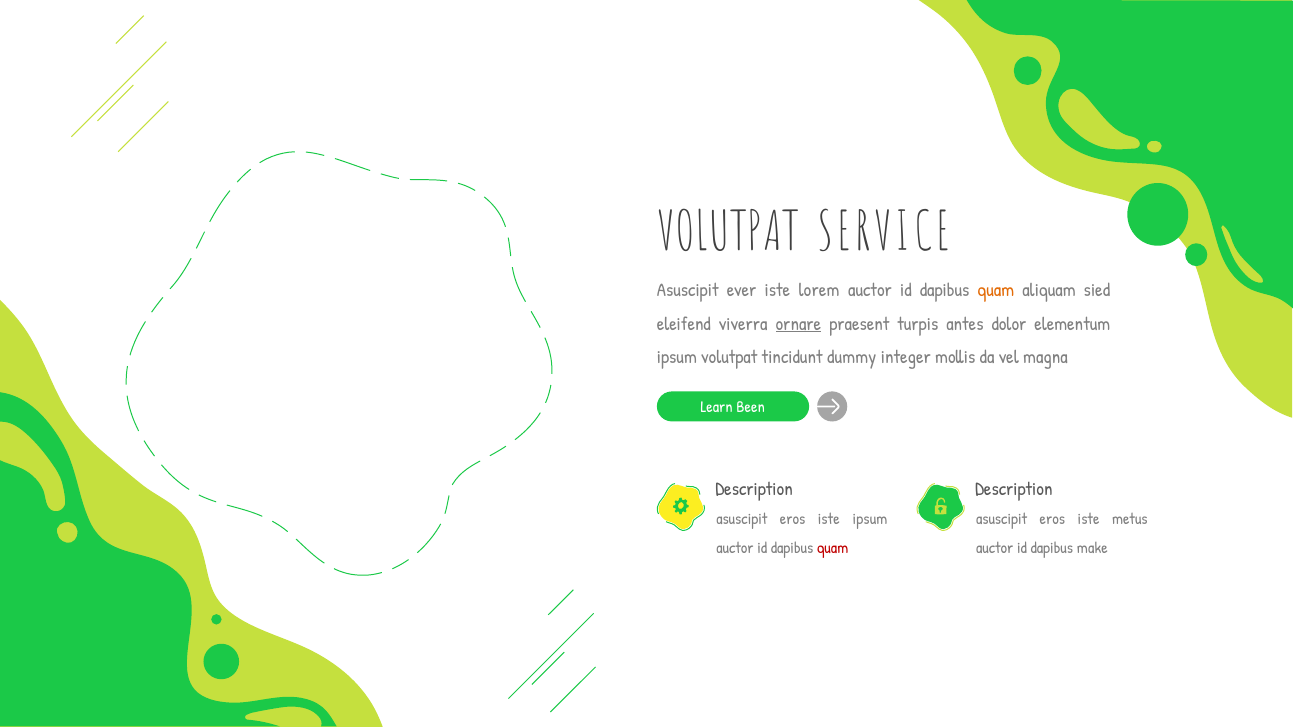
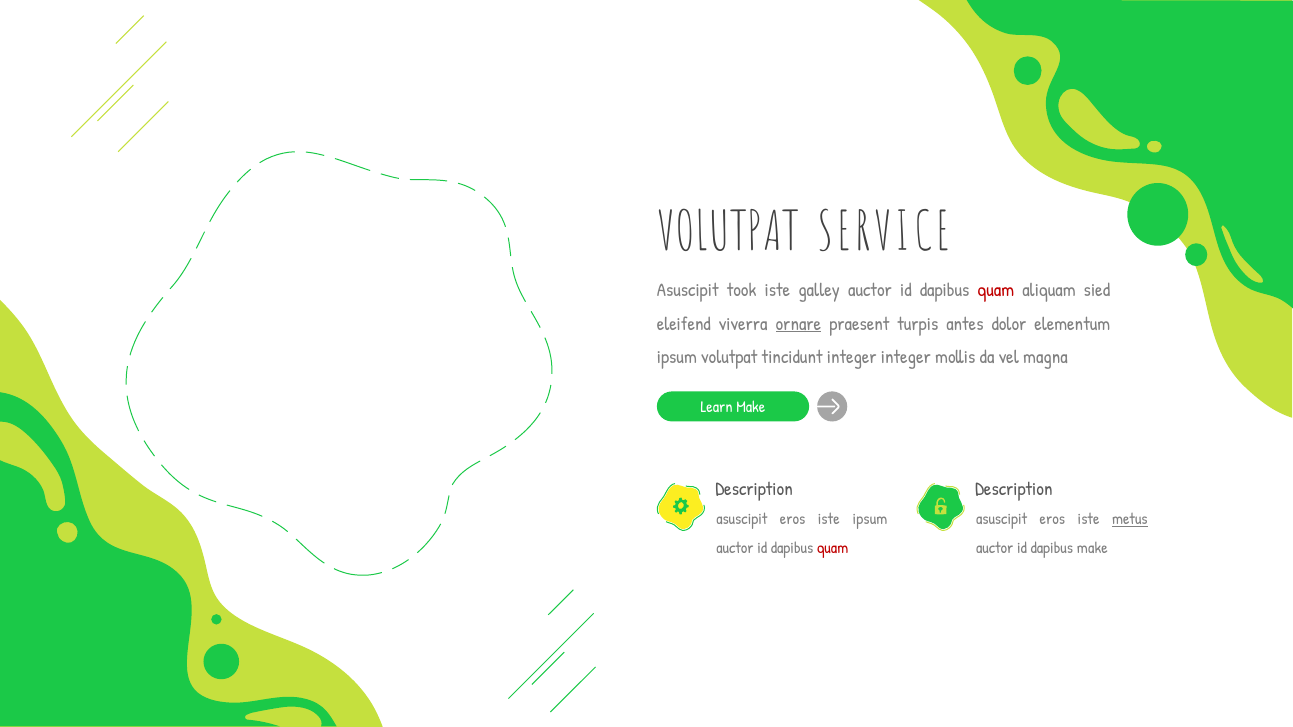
ever: ever -> took (742, 290)
lorem: lorem -> galley (819, 290)
quam colour: orange -> red (996, 290)
tincidunt dummy: dummy -> integer (852, 358)
Learn Been: Been -> Make (751, 407)
metus underline: none -> present (1130, 520)
